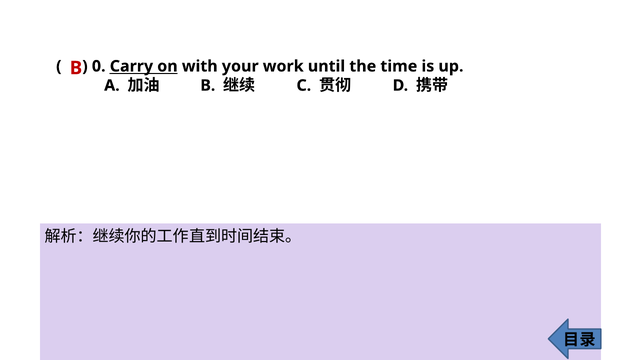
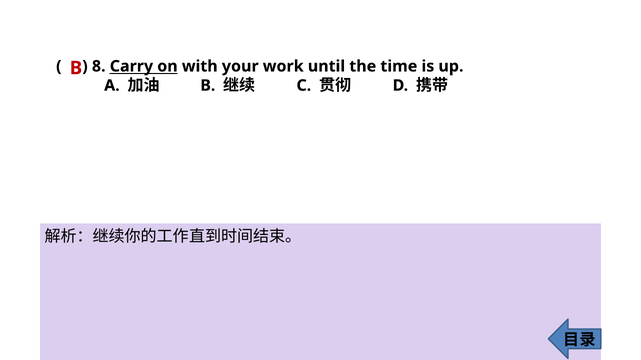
0: 0 -> 8 (99, 66)
